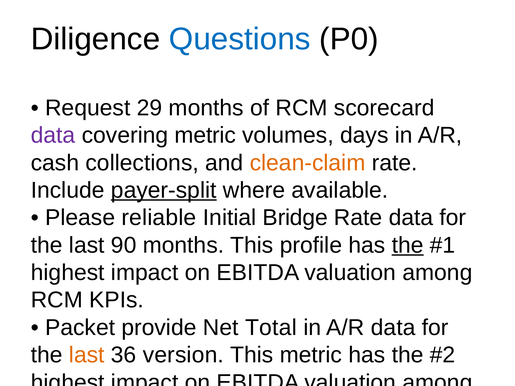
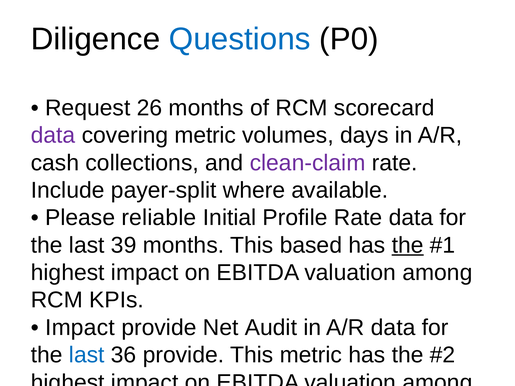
29: 29 -> 26 (150, 108)
clean-claim colour: orange -> purple (308, 163)
payer-split underline: present -> none (164, 190)
Bridge: Bridge -> Profile (295, 218)
90: 90 -> 39 (124, 245)
profile: profile -> based (311, 245)
Packet: Packet -> Impact (80, 328)
Total: Total -> Audit (271, 328)
last colour: orange -> blue (87, 355)
36 version: version -> provide (183, 355)
